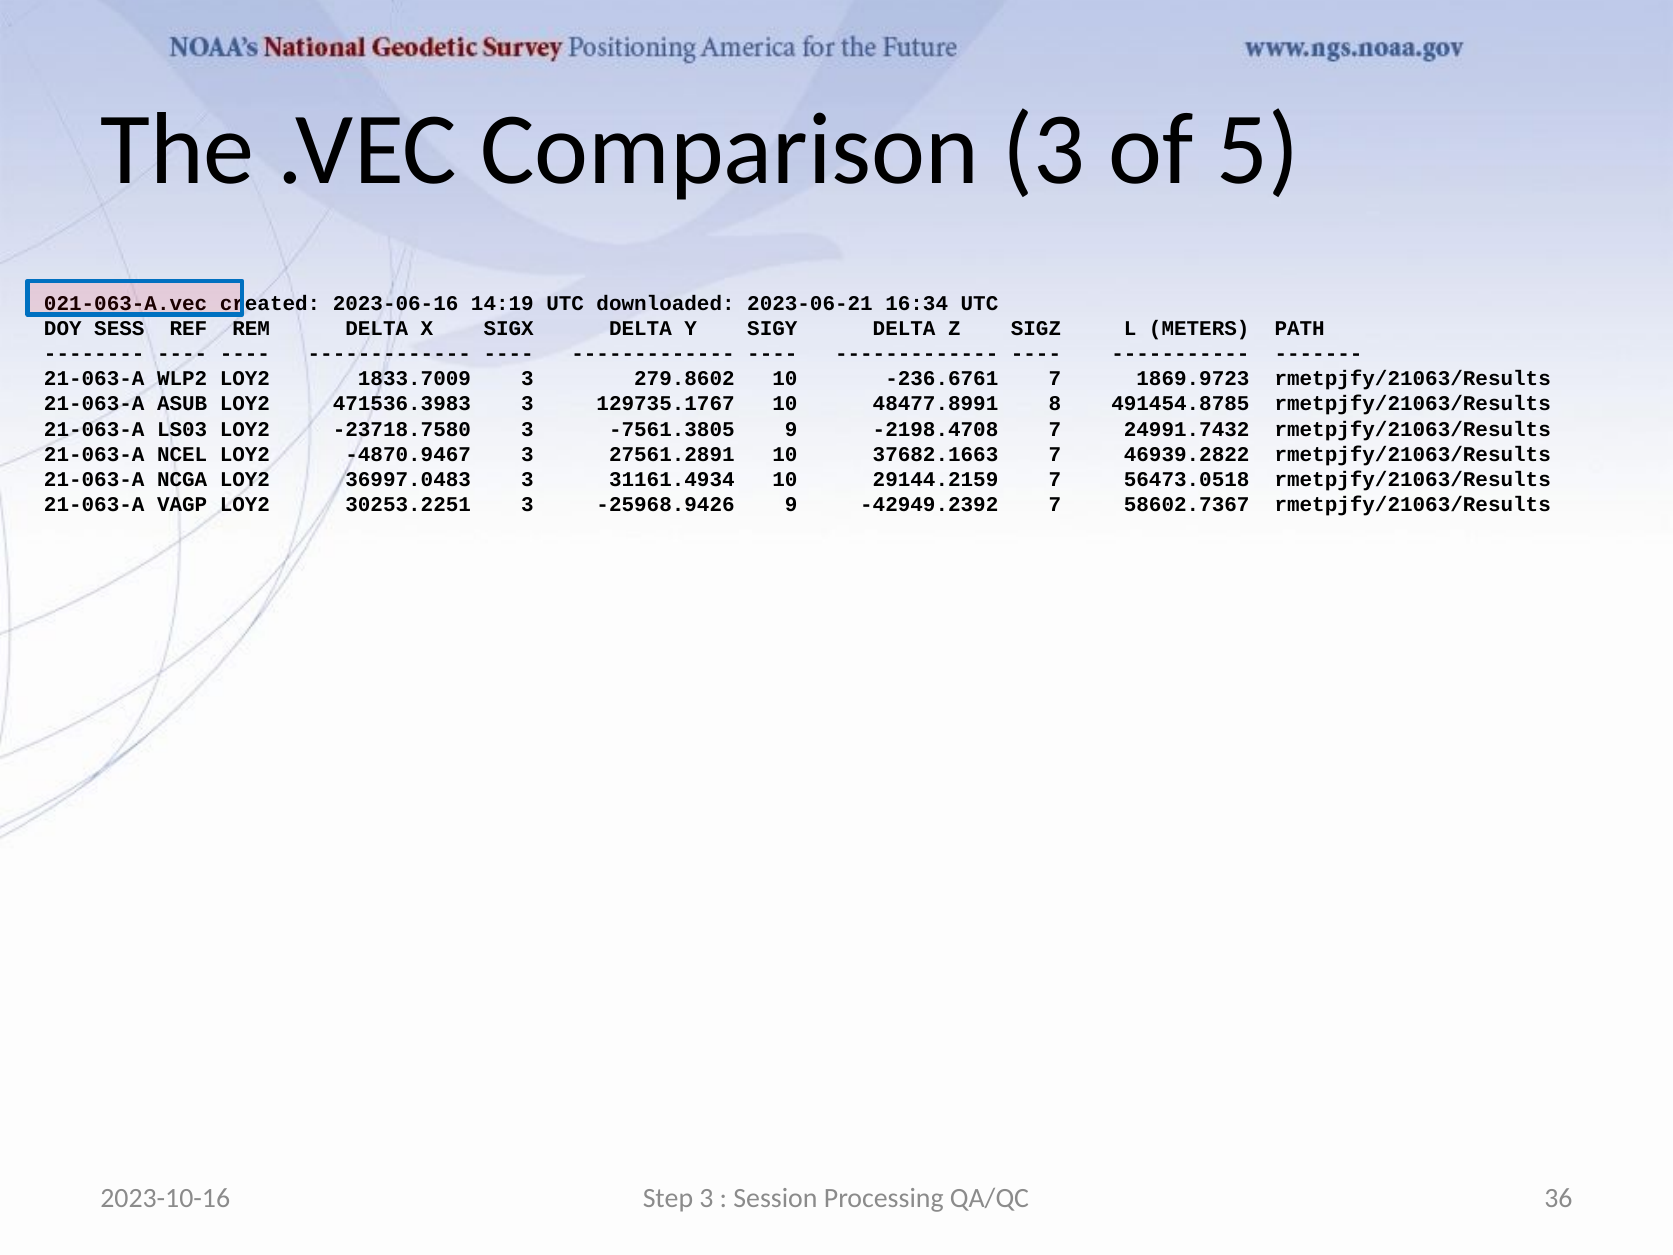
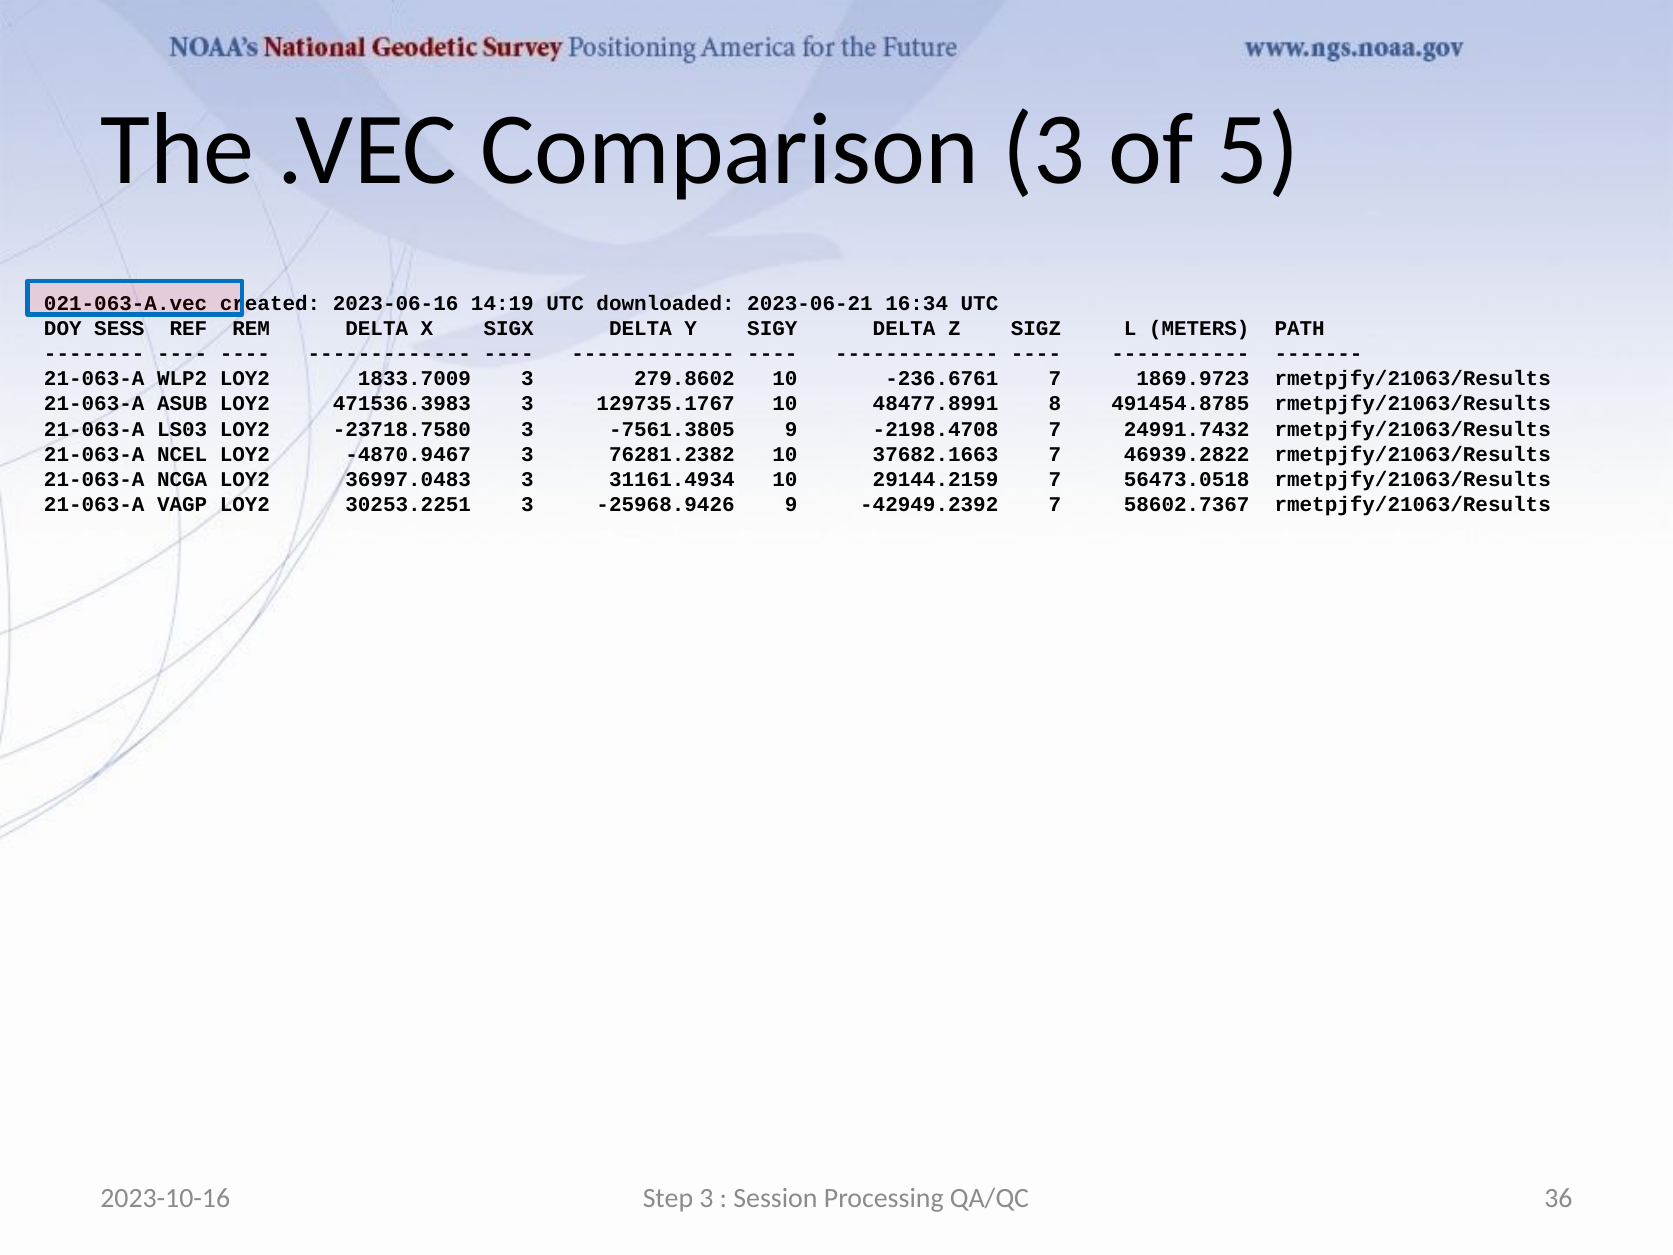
27561.2891: 27561.2891 -> 76281.2382 (672, 454)
